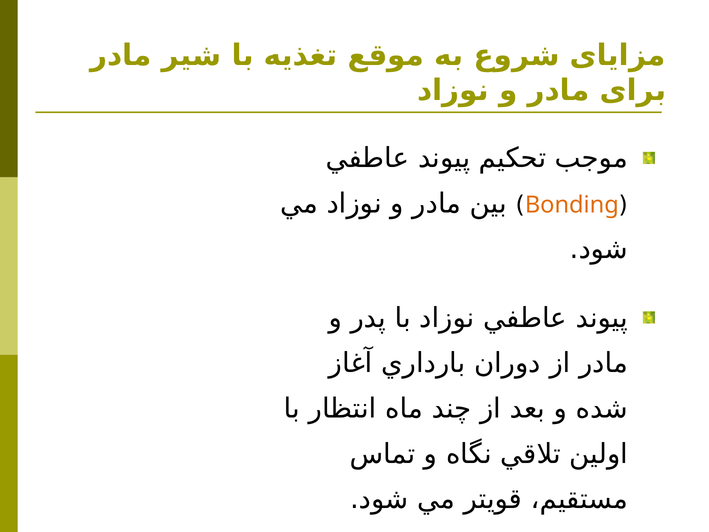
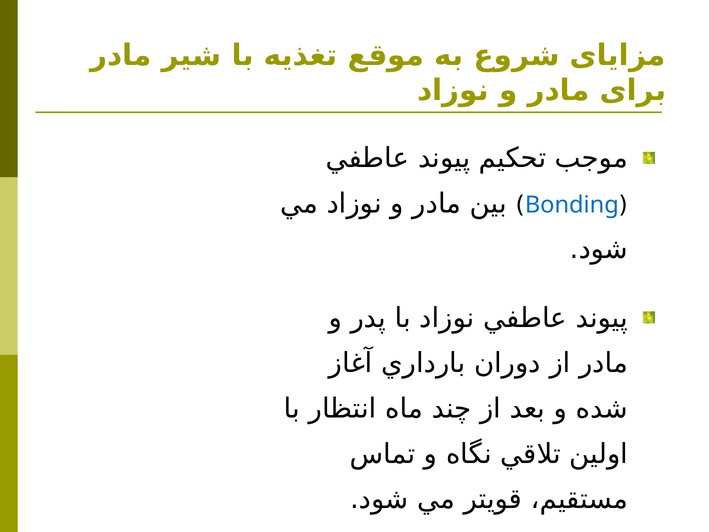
Bonding colour: orange -> blue (572, 205)
